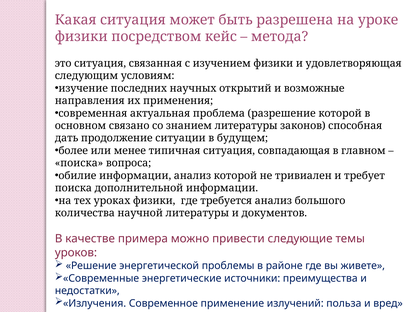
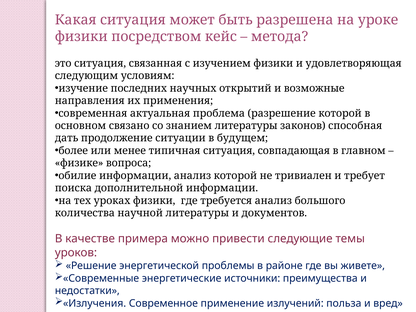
поиска: поиска -> физике (79, 163)
